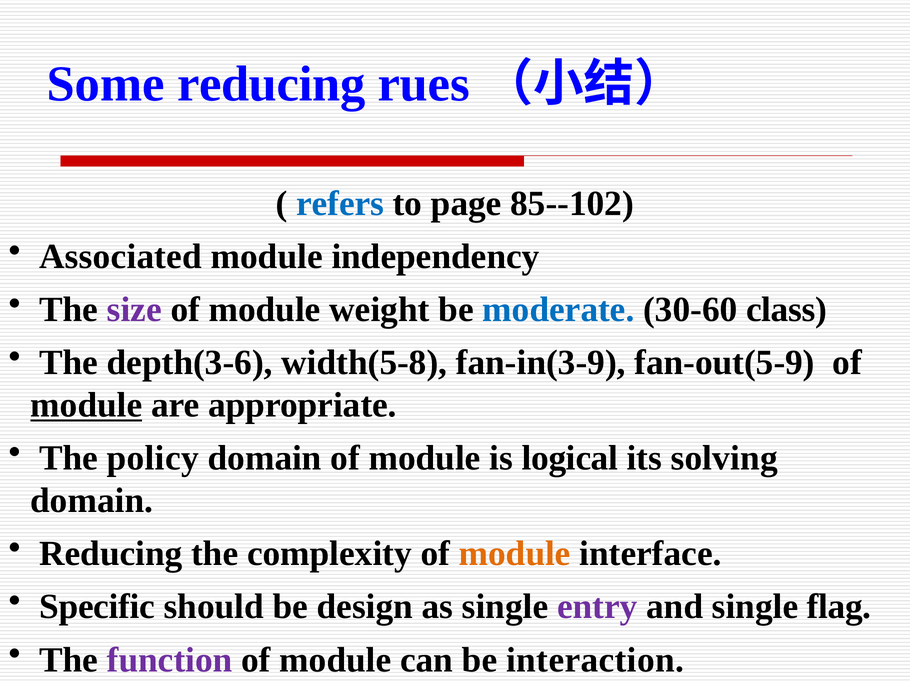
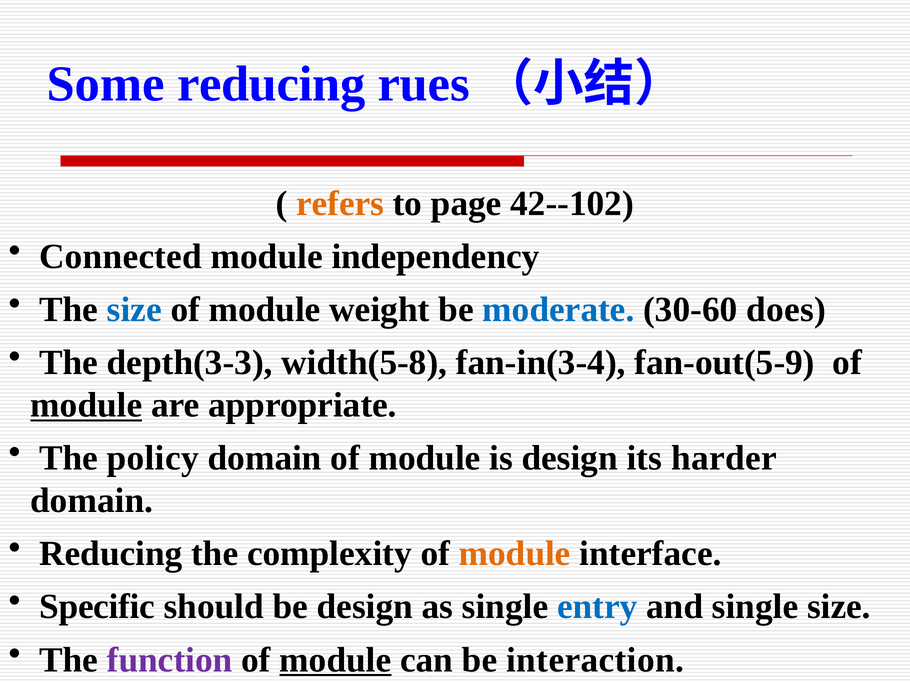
refers colour: blue -> orange (340, 204)
85--102: 85--102 -> 42--102 (572, 204)
Associated: Associated -> Connected (121, 257)
size colour: purple -> blue (134, 310)
class: class -> does (786, 310)
depth(3-6: depth(3-6 -> depth(3-3 (190, 363)
fan-in(3-9: fan-in(3-9 -> fan-in(3-4 (541, 363)
is logical: logical -> design (570, 459)
solving: solving -> harder (724, 459)
entry colour: purple -> blue (597, 607)
single flag: flag -> size (839, 607)
module underline: none -> present (335, 660)
